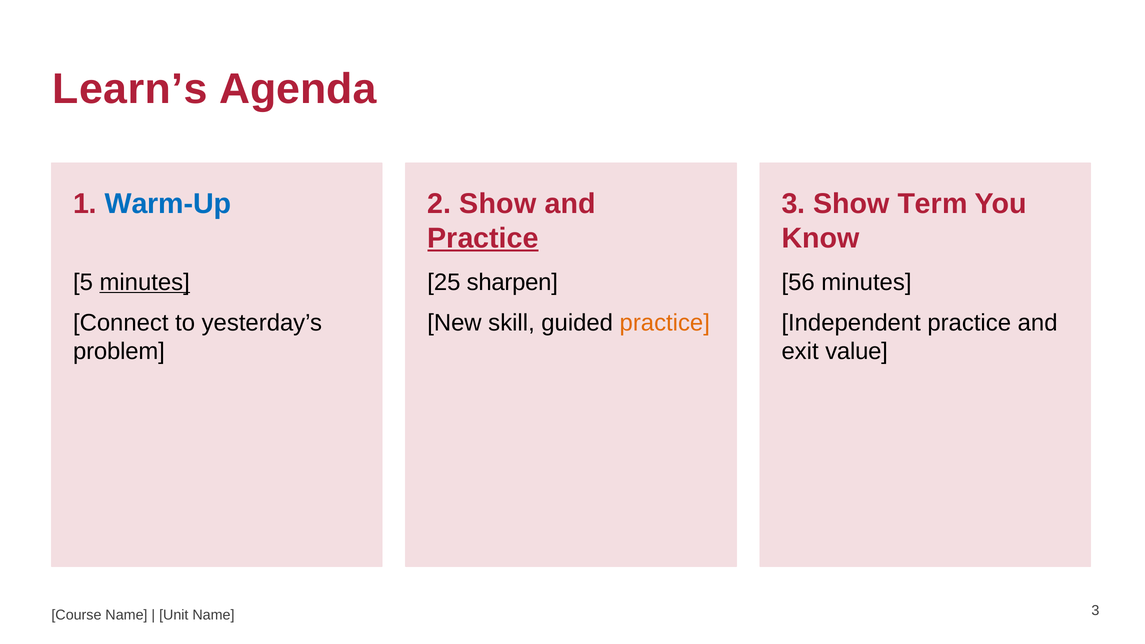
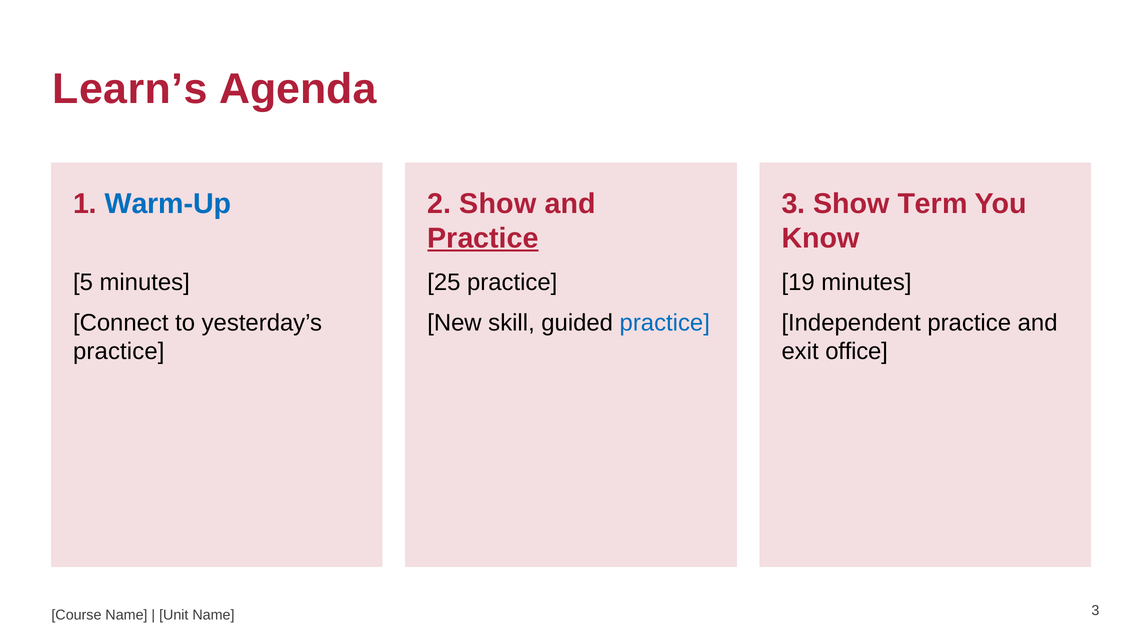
minutes underline: present -> none (145, 282)
25 sharpen: sharpen -> practice (512, 282)
56: 56 -> 19 (798, 282)
practice colour: orange -> blue (665, 323)
problem: problem -> practice (119, 351)
value: value -> office (857, 351)
